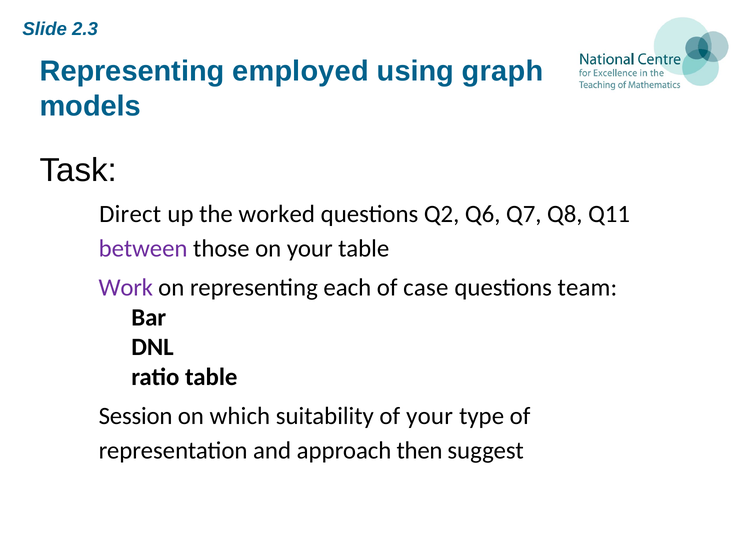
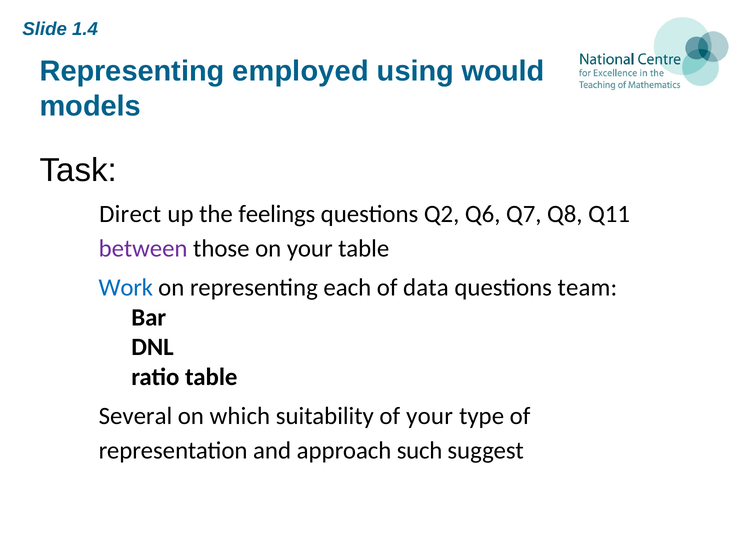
2.3: 2.3 -> 1.4 (85, 29)
graph: graph -> would (503, 71)
worked: worked -> feelings (277, 214)
Work colour: purple -> blue (126, 287)
case: case -> data (426, 287)
Session: Session -> Several (135, 416)
then: then -> such (420, 450)
